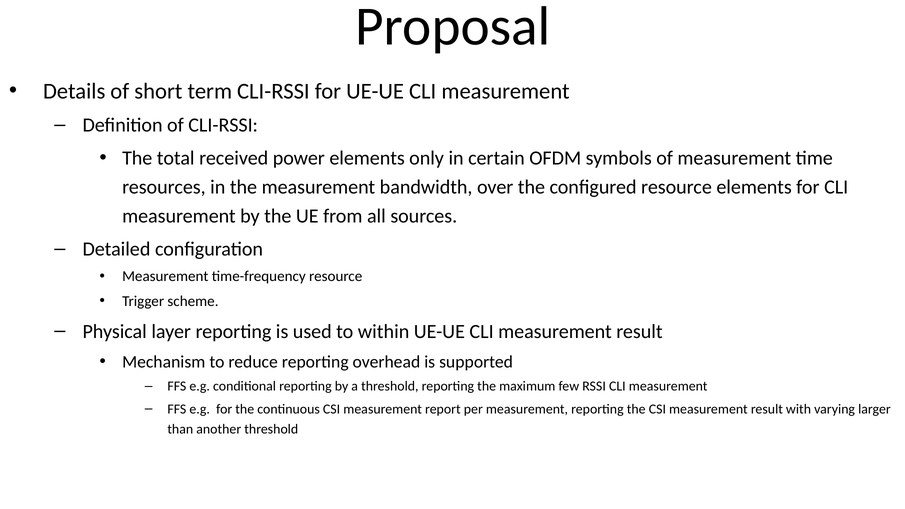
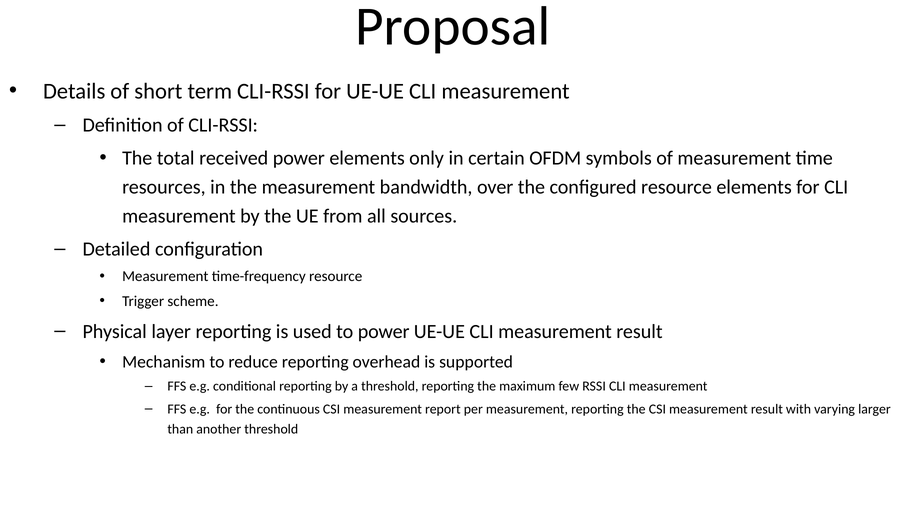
to within: within -> power (384, 332)
